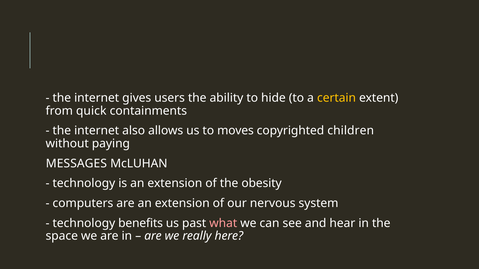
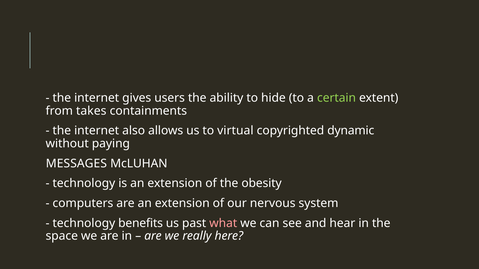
certain colour: yellow -> light green (336, 98)
quick: quick -> takes (91, 111)
moves: moves -> virtual (235, 131)
children: children -> dynamic (351, 131)
